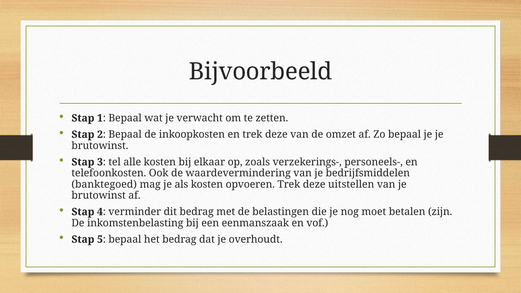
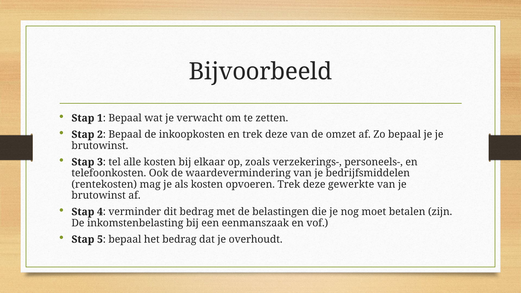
banktegoed: banktegoed -> rentekosten (104, 184)
uitstellen: uitstellen -> gewerkte (351, 184)
